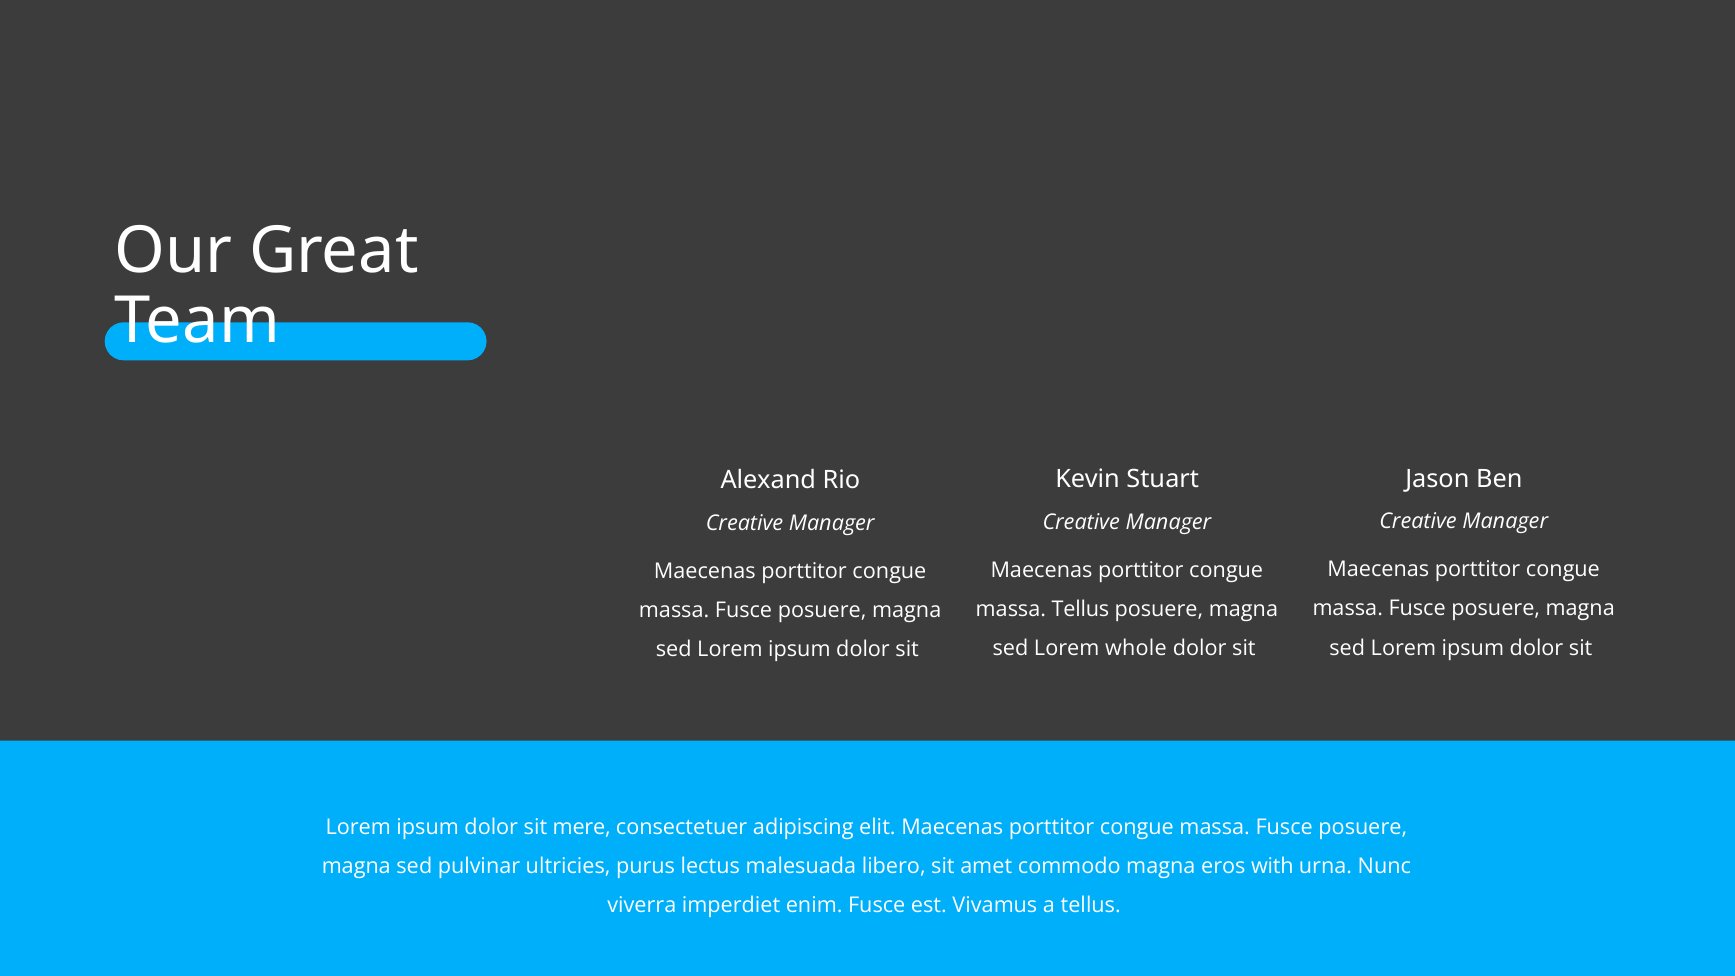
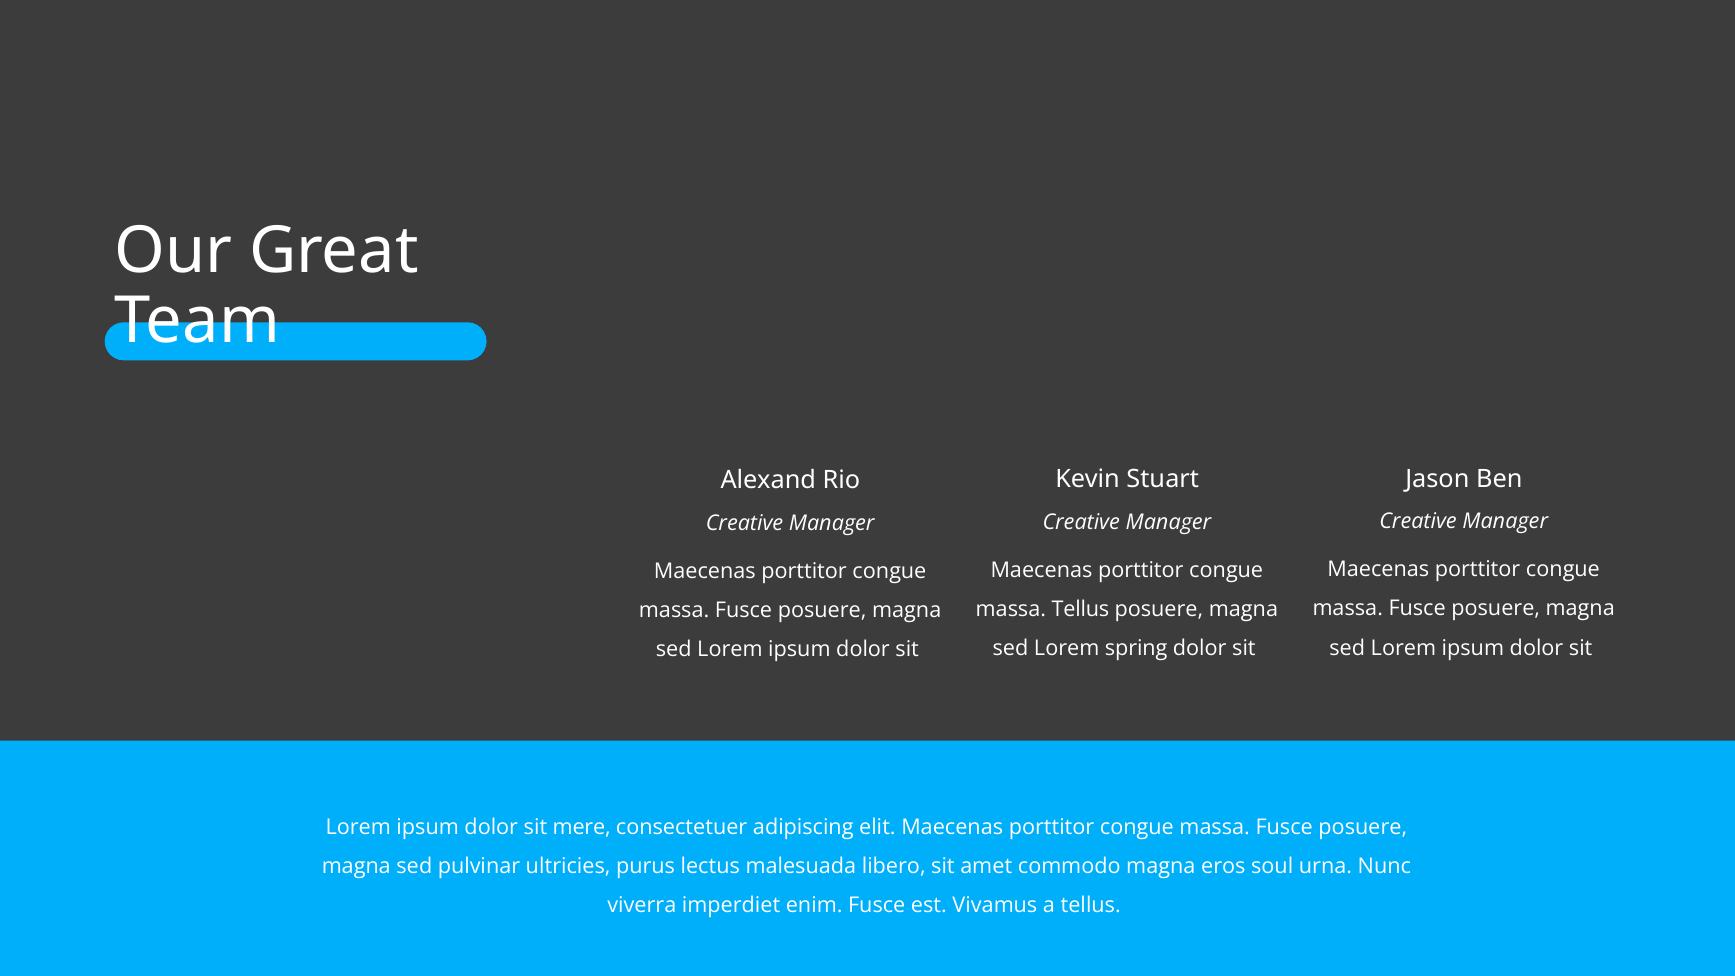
whole: whole -> spring (1136, 648)
with: with -> soul (1272, 867)
